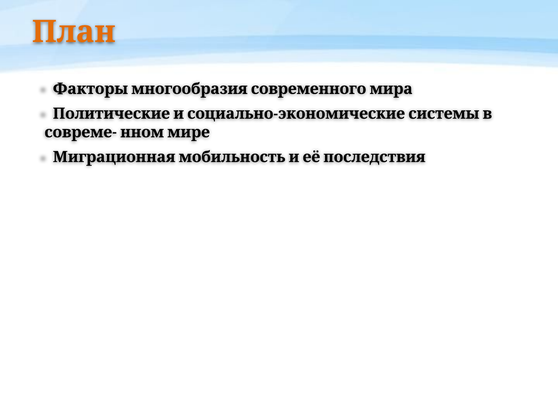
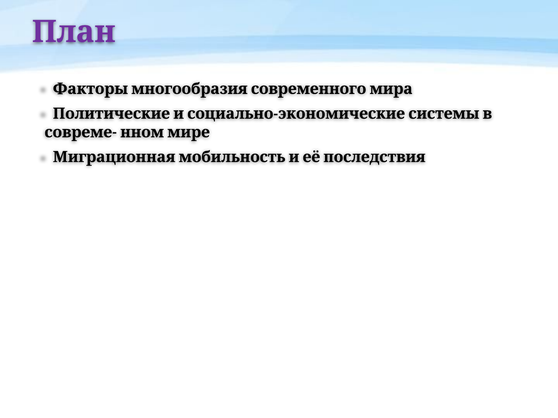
План colour: orange -> purple (74, 32)
